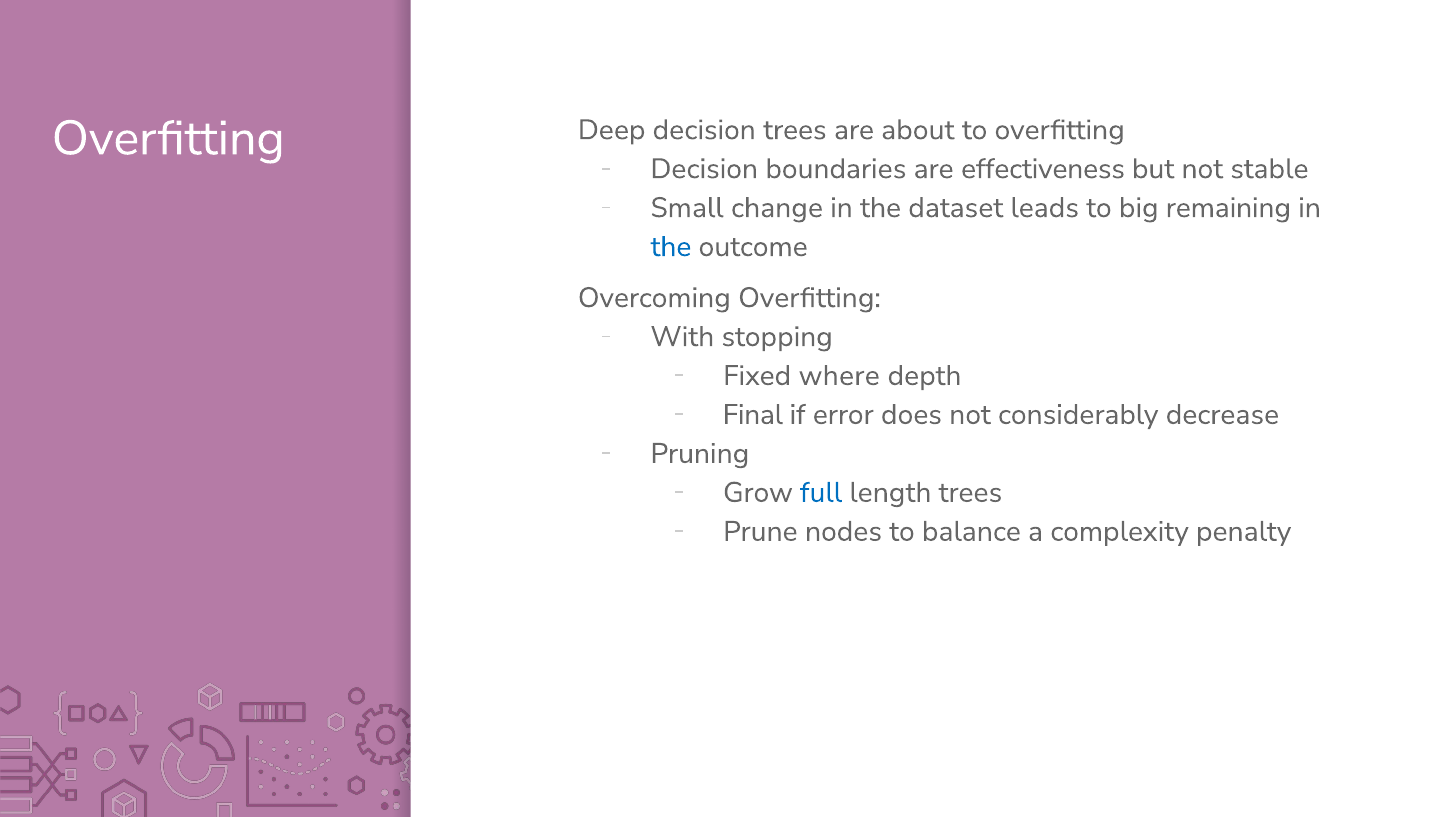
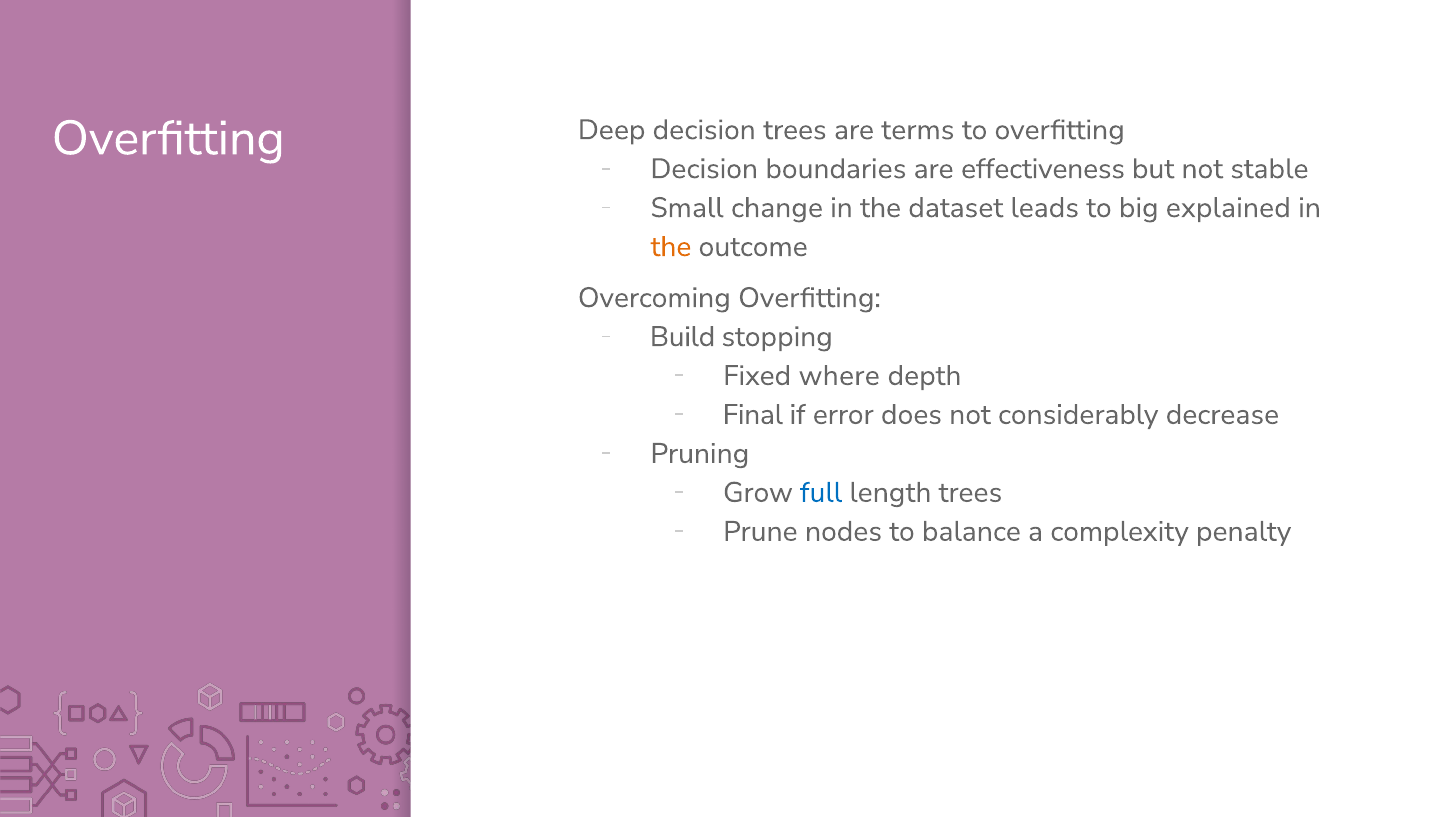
about: about -> terms (918, 130)
remaining: remaining -> explained (1228, 208)
the colour: blue -> orange (671, 247)
With: With -> Build (683, 337)
